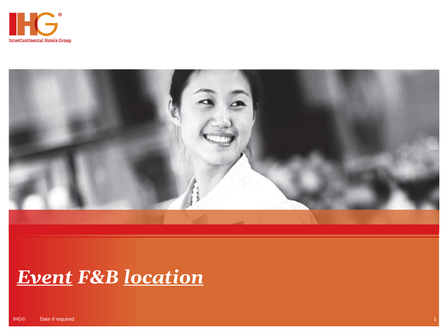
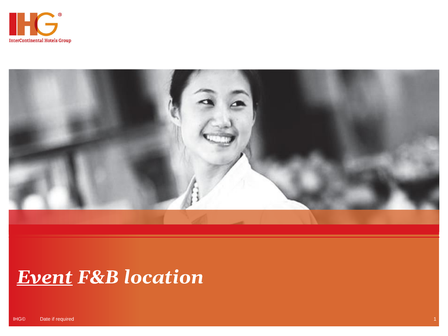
location underline: present -> none (164, 277)
